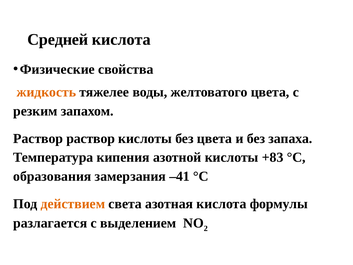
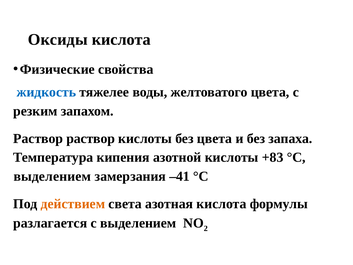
Средней: Средней -> Оксиды (58, 40)
жидкость colour: orange -> blue (46, 92)
образования: образования -> выделением (52, 176)
